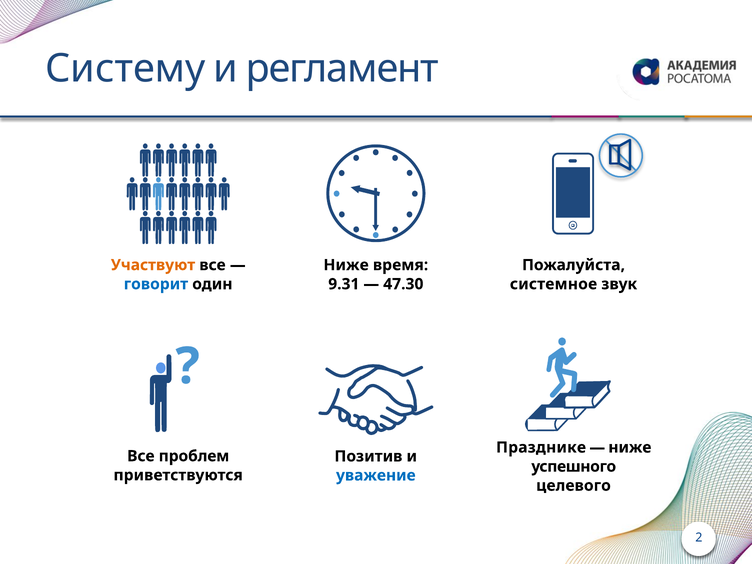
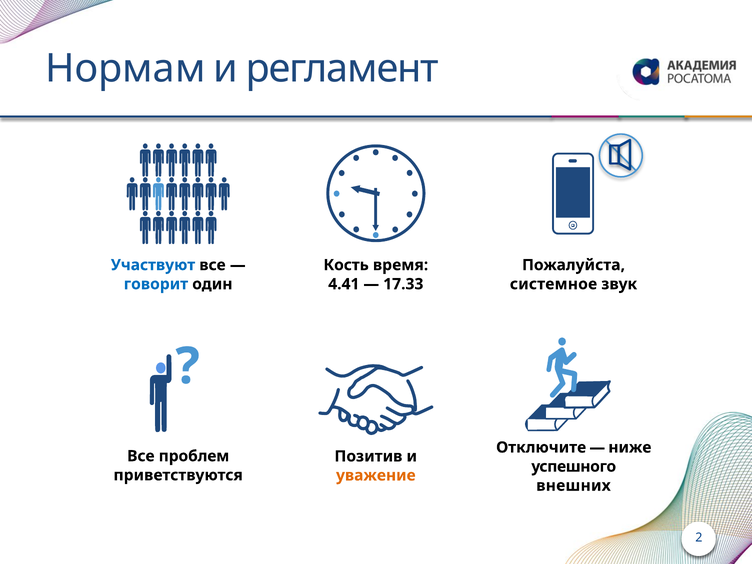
Систему: Систему -> Нормам (125, 69)
Участвуют colour: orange -> blue (153, 265)
Ниже: Ниже -> Кость (346, 265)
9.31: 9.31 -> 4.41 (344, 284)
47.30: 47.30 -> 17.33 (403, 284)
Празднике: Празднике -> Отключите (541, 447)
уважение colour: blue -> orange (376, 475)
целевого: целевого -> внешних (573, 486)
